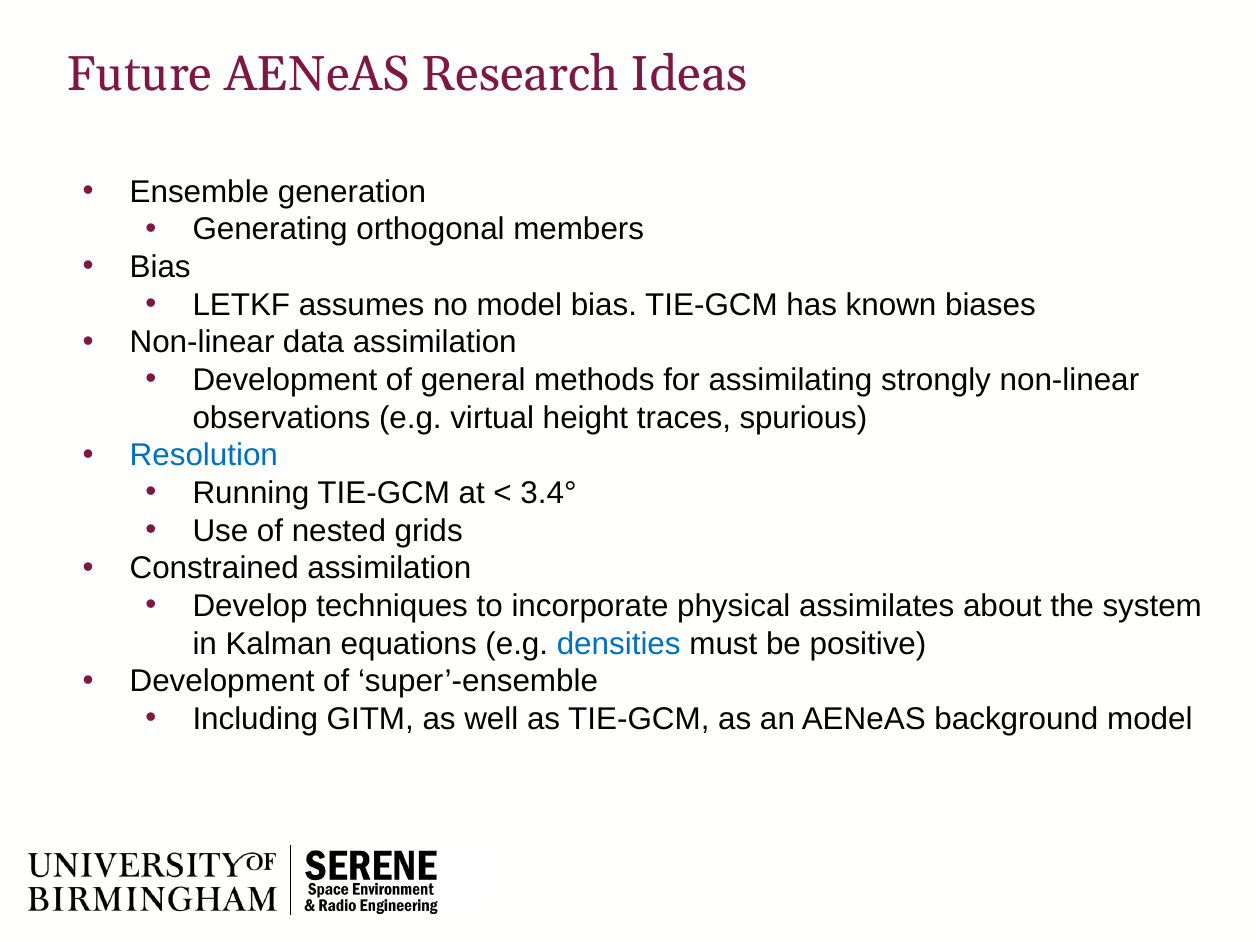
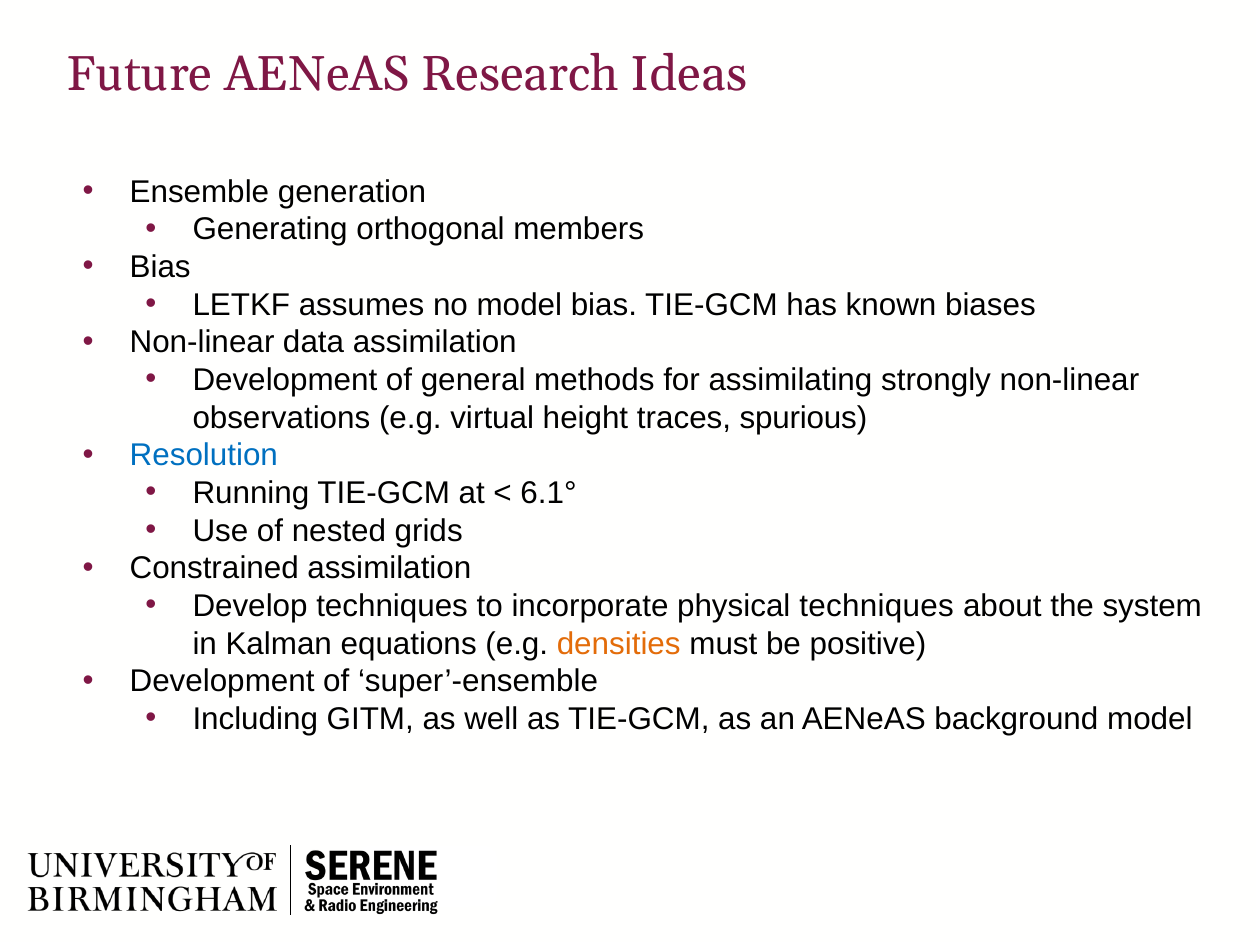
3.4°: 3.4° -> 6.1° (549, 493)
physical assimilates: assimilates -> techniques (877, 606)
densities colour: blue -> orange (619, 644)
